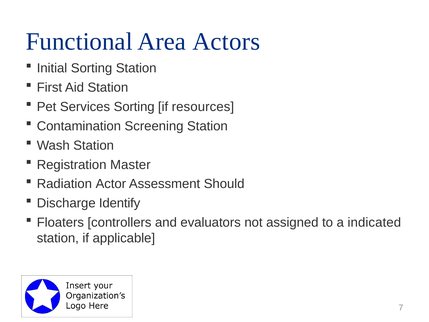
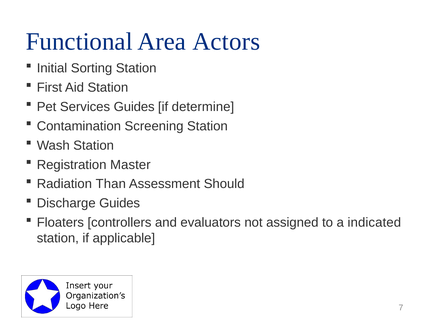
Services Sorting: Sorting -> Guides (134, 107)
resources: resources -> determine (203, 107)
Actor: Actor -> Than (111, 184)
Discharge Identify: Identify -> Guides (120, 203)
